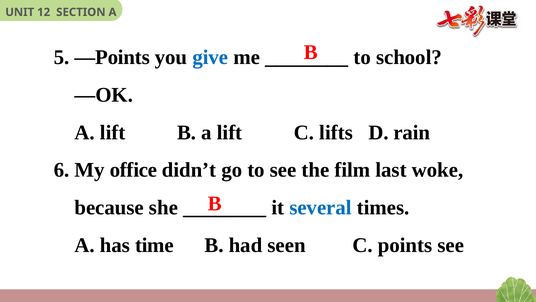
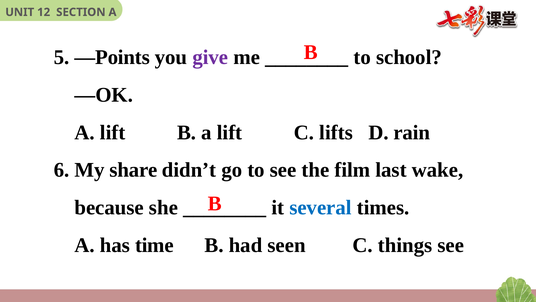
give colour: blue -> purple (210, 57)
office: office -> share (133, 170)
woke: woke -> wake (438, 170)
points: points -> things (405, 245)
